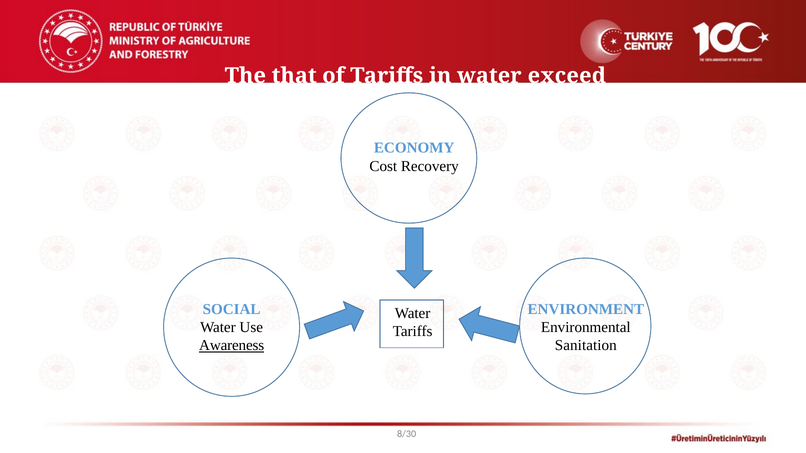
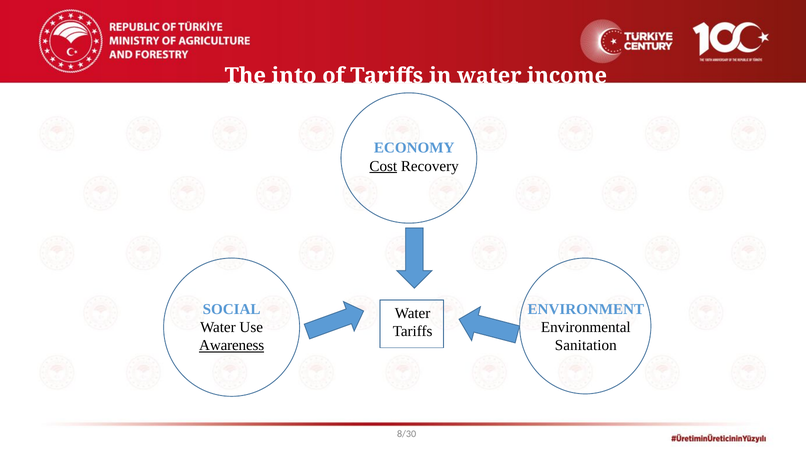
that: that -> into (294, 76)
exceed: exceed -> income (567, 76)
Cost underline: none -> present (383, 166)
